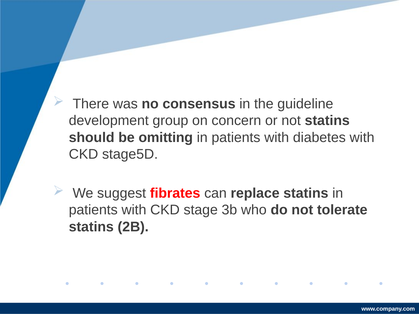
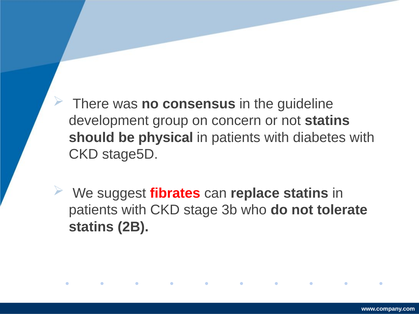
omitting: omitting -> physical (166, 138)
